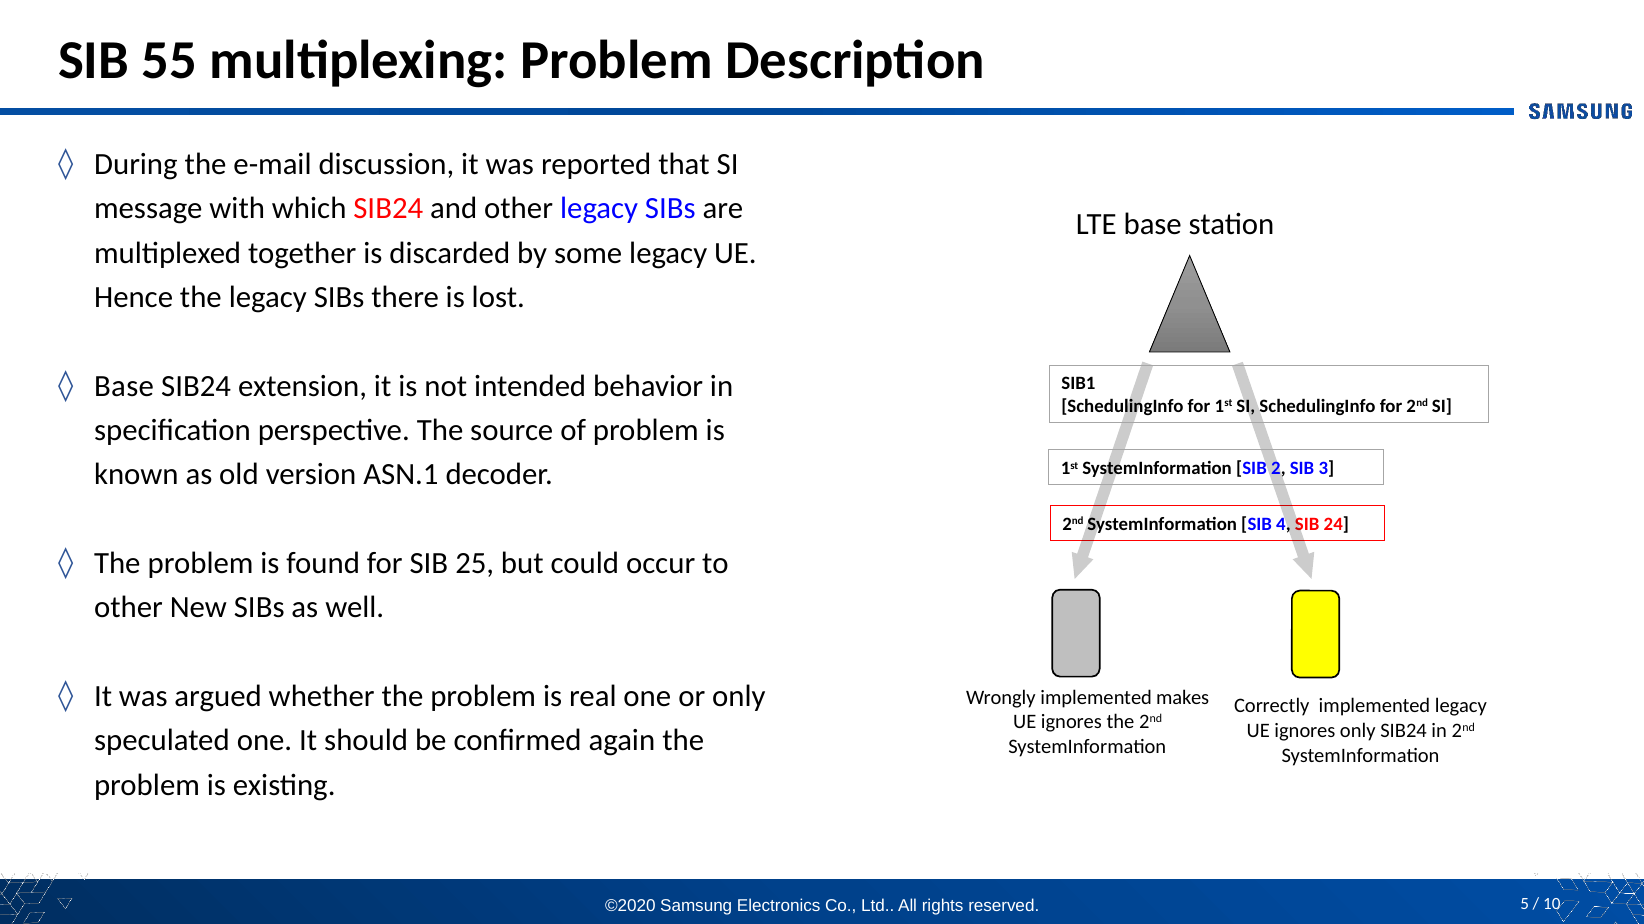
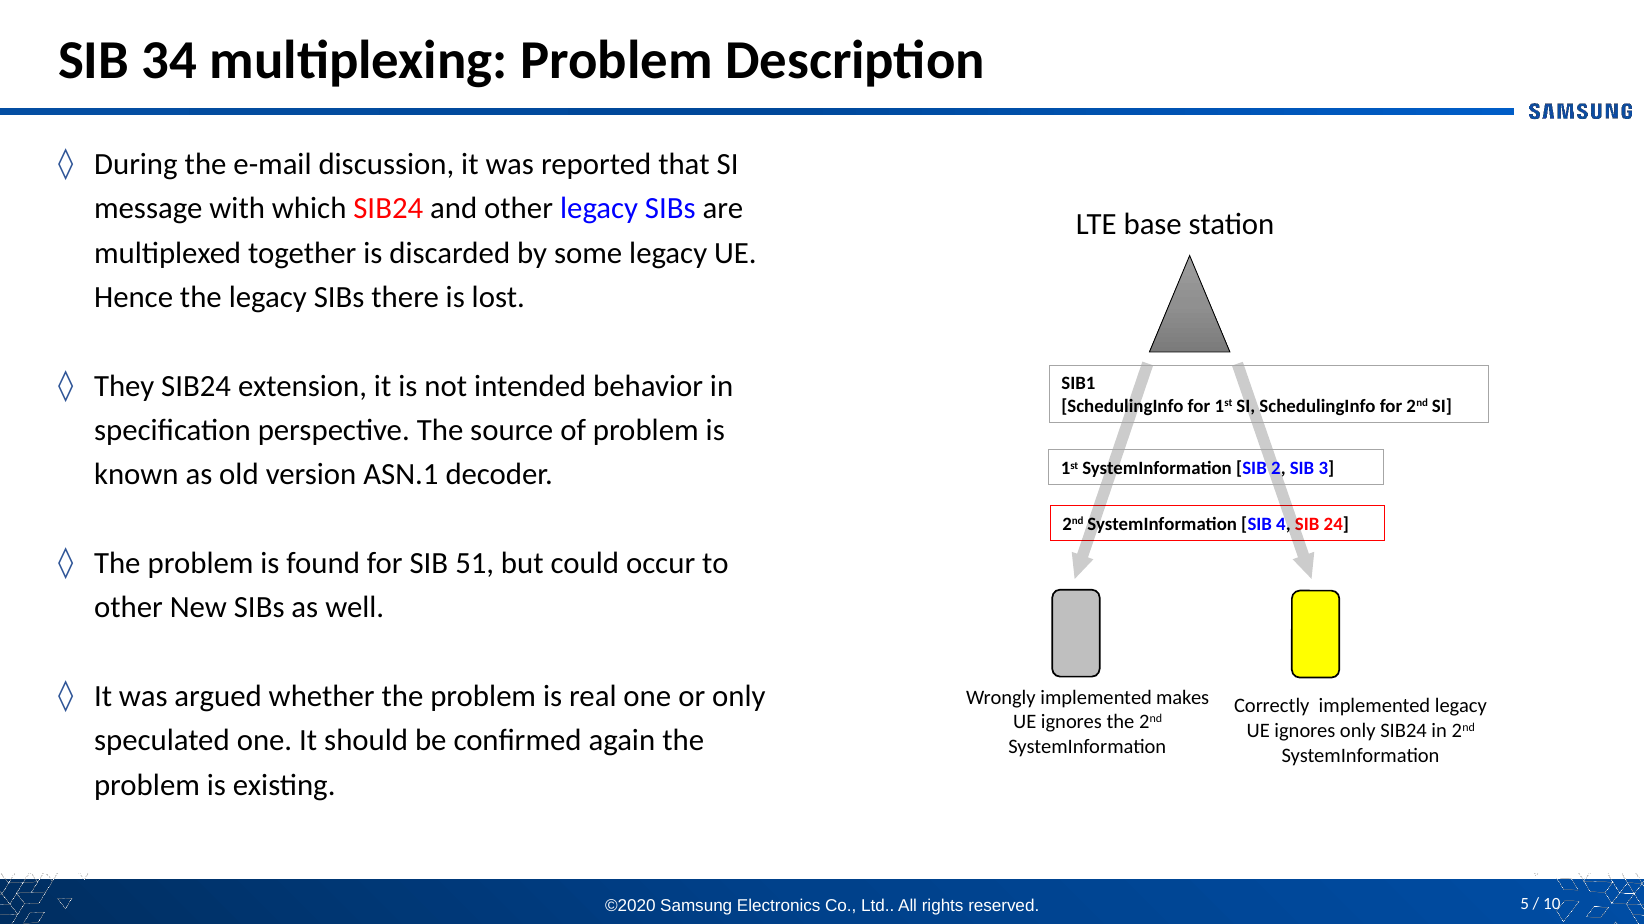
55: 55 -> 34 (169, 60)
Base: Base -> They (124, 386)
25: 25 -> 51 (475, 564)
